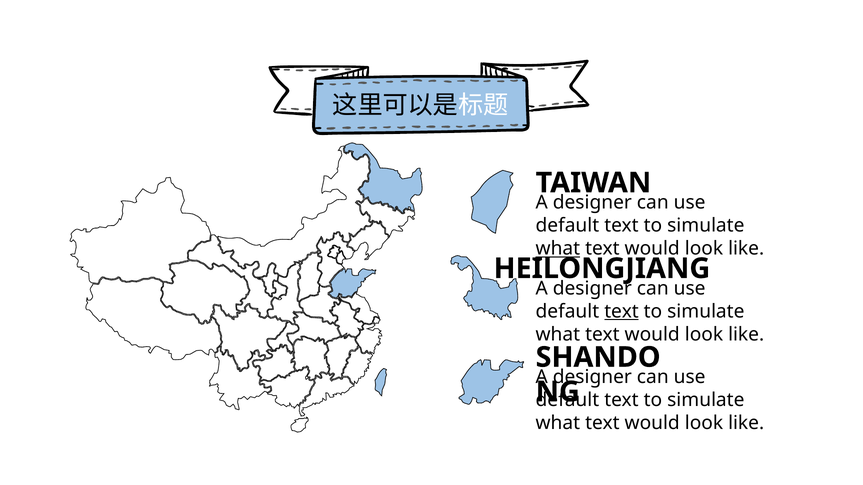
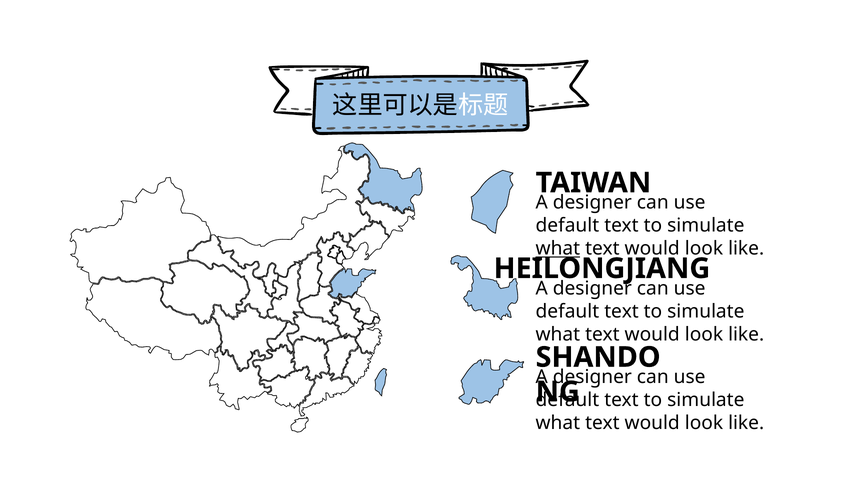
text underline: present -> none (621, 312)
